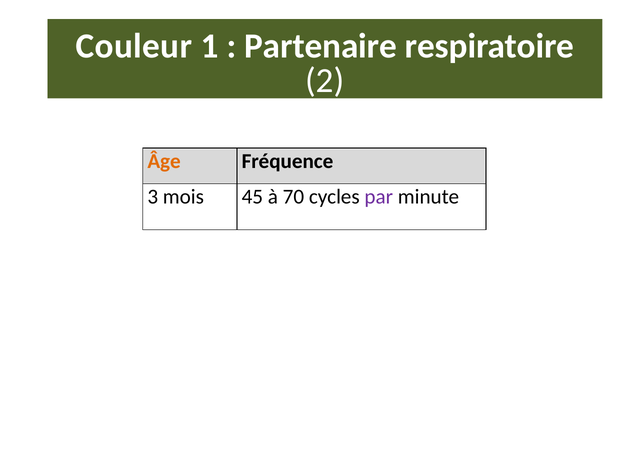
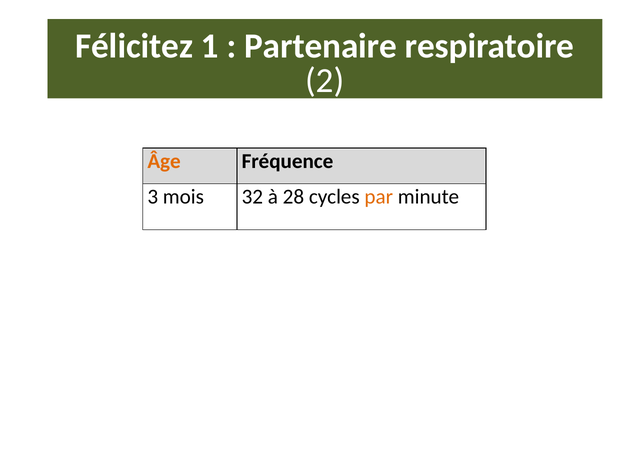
Couleur: Couleur -> Félicitez (134, 46)
45: 45 -> 32 (252, 197)
70: 70 -> 28 (293, 197)
par colour: purple -> orange (379, 197)
